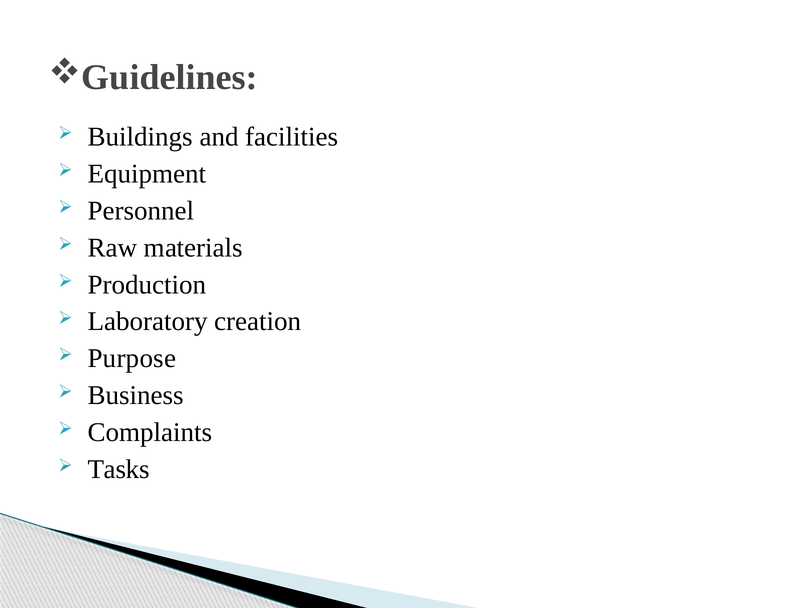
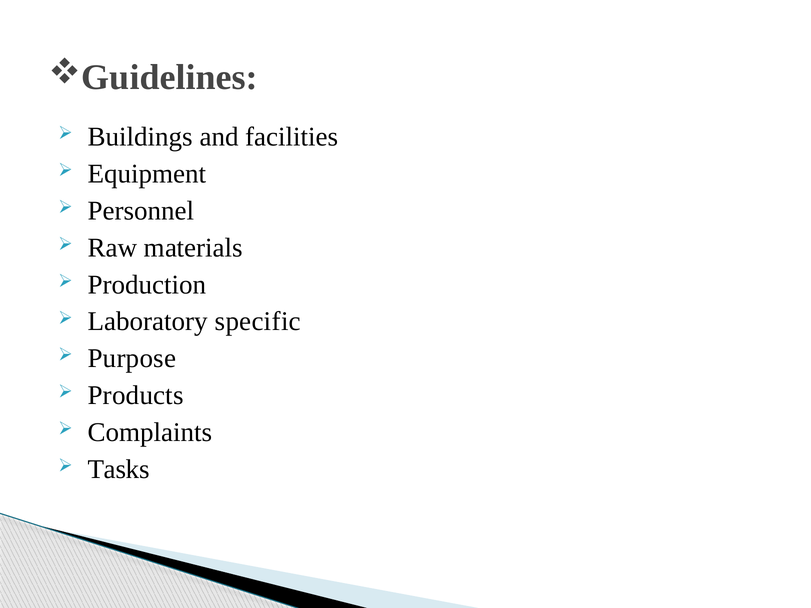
creation: creation -> specific (258, 322)
Business: Business -> Products (136, 396)
